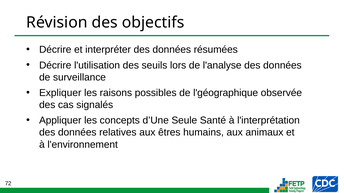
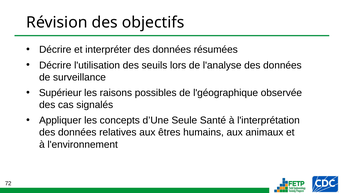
Expliquer: Expliquer -> Supérieur (60, 93)
